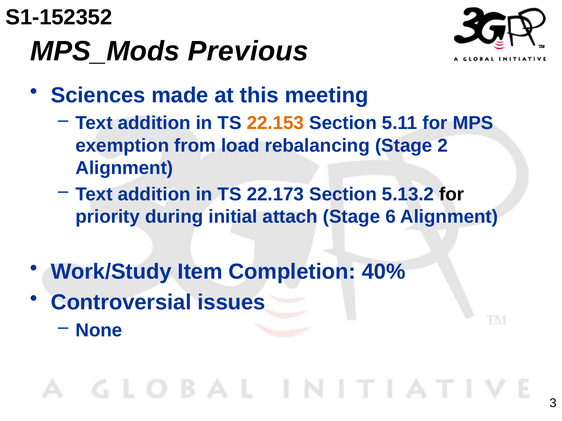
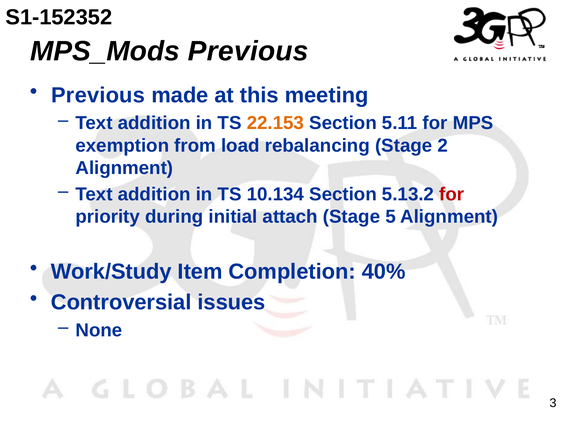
Sciences: Sciences -> Previous (98, 95)
22.173: 22.173 -> 10.134 (275, 194)
for colour: black -> red (452, 194)
6: 6 -> 5 (391, 217)
